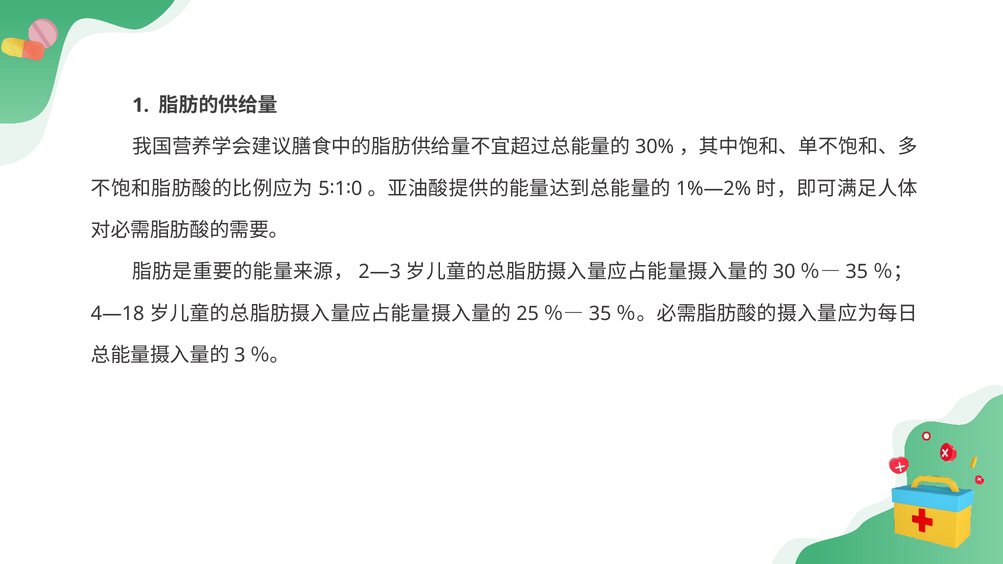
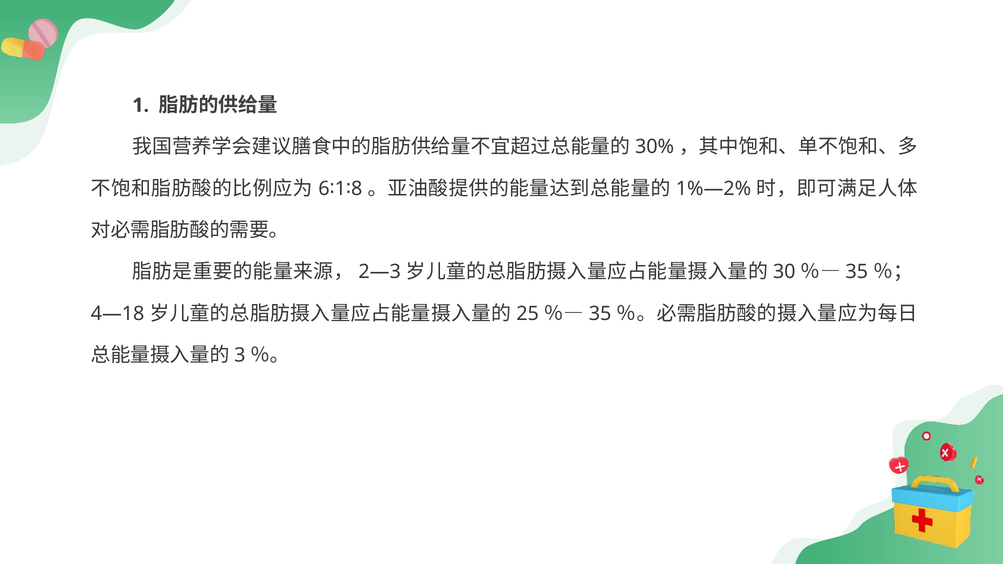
5: 5 -> 6 (324, 189)
0: 0 -> 8 (357, 189)
